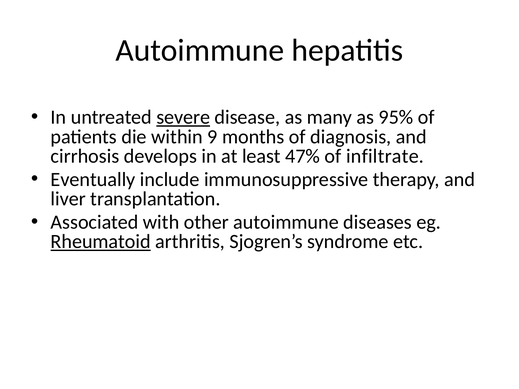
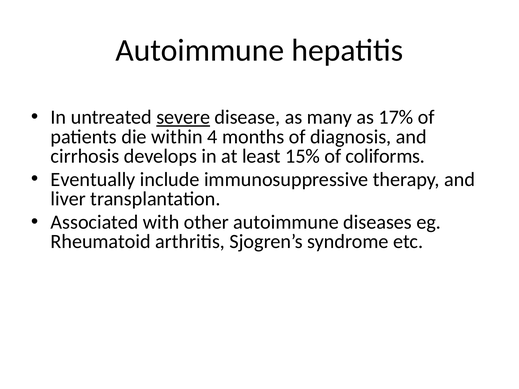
95%: 95% -> 17% (396, 117)
9: 9 -> 4 (212, 137)
47%: 47% -> 15% (303, 156)
infiltrate: infiltrate -> coliforms (385, 156)
Rheumatoid underline: present -> none (101, 242)
